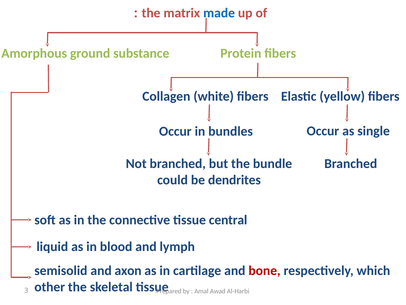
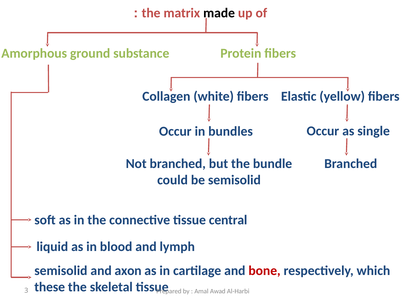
made colour: blue -> black (219, 13)
be dendrites: dendrites -> semisolid (234, 180)
other: other -> these (50, 287)
